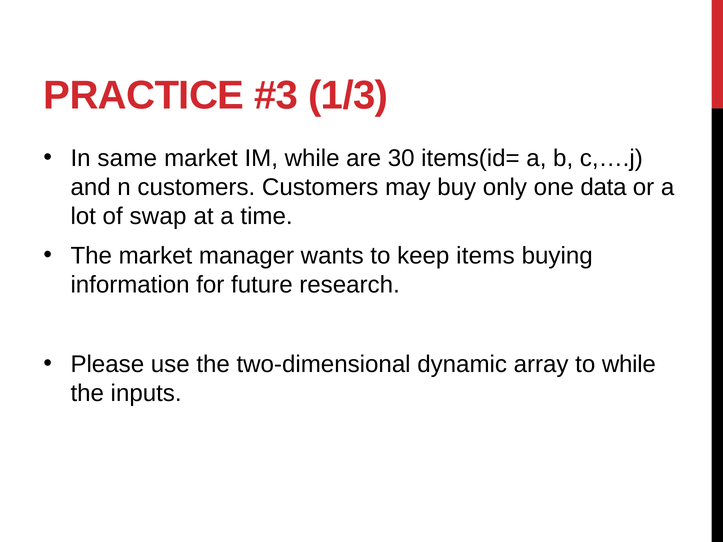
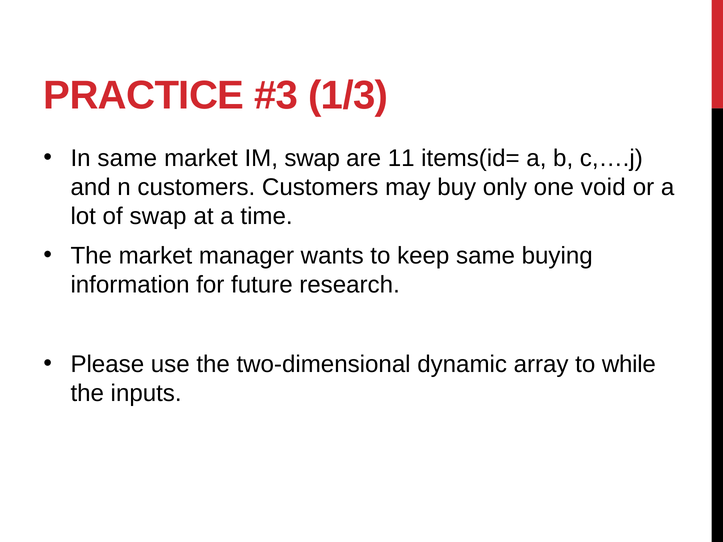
IM while: while -> swap (312, 158)
30: 30 -> 11 (401, 158)
data: data -> void (603, 187)
keep items: items -> same (486, 256)
